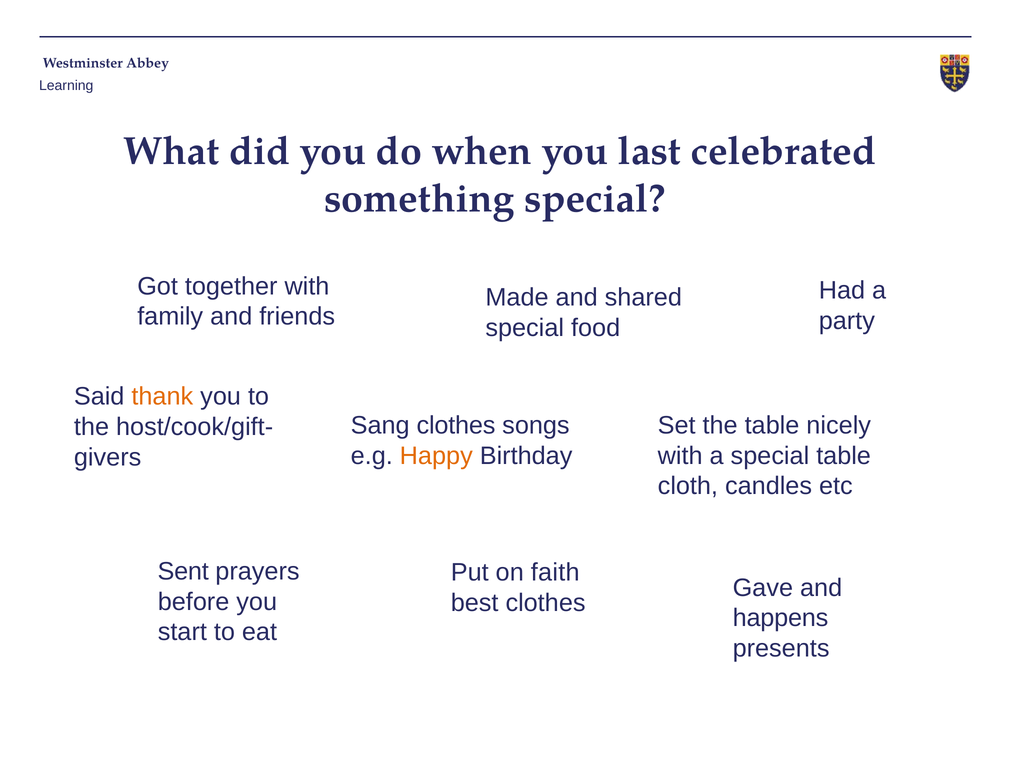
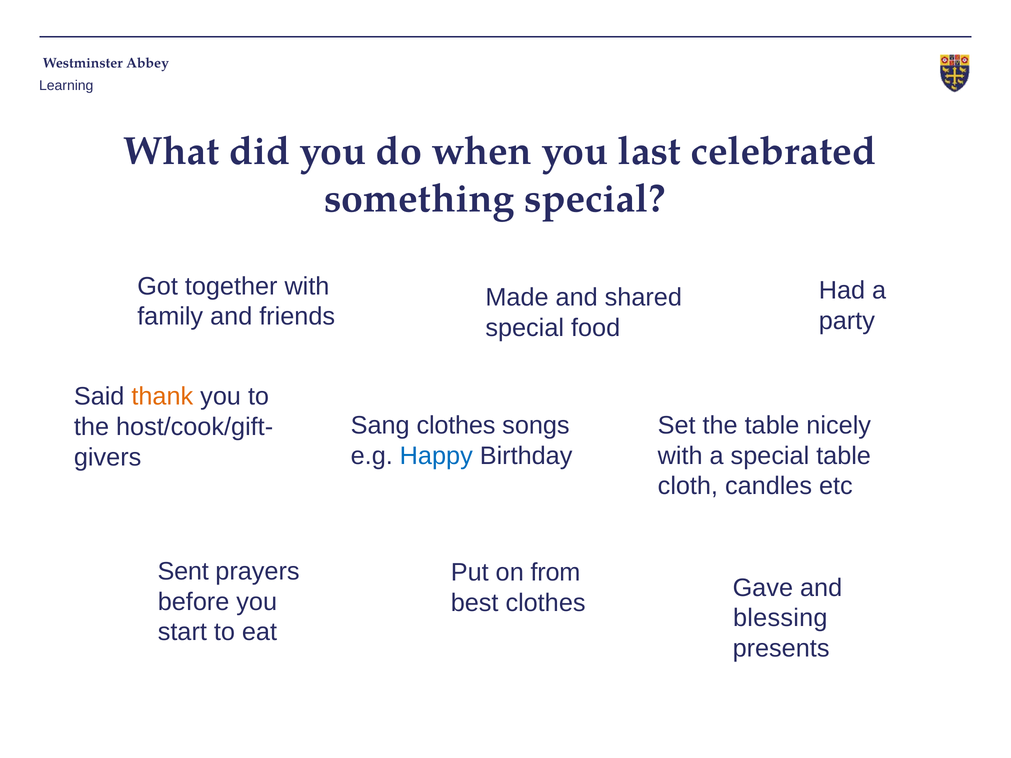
Happy colour: orange -> blue (436, 456)
faith: faith -> from (555, 573)
happens: happens -> blessing (780, 618)
